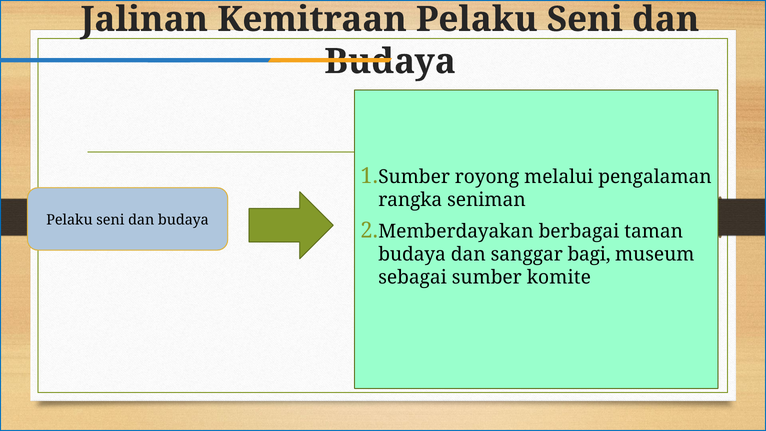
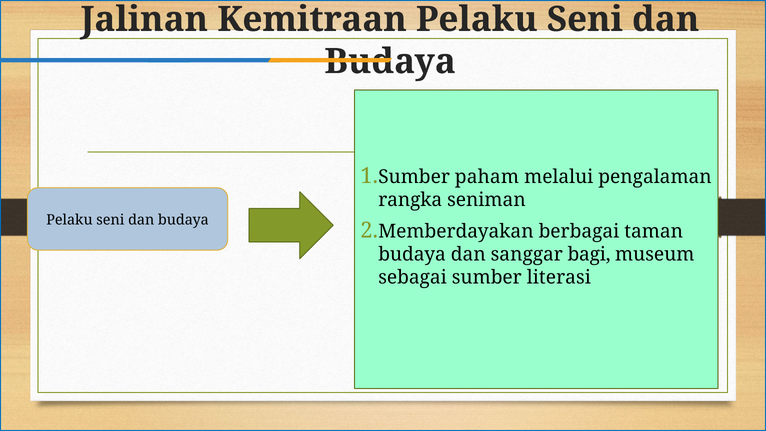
royong: royong -> paham (487, 177)
komite: komite -> literasi (559, 277)
